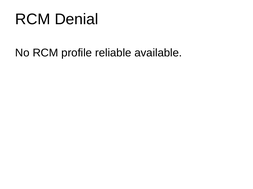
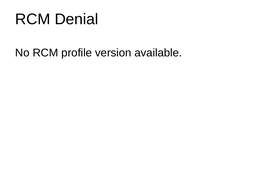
reliable: reliable -> version (113, 53)
